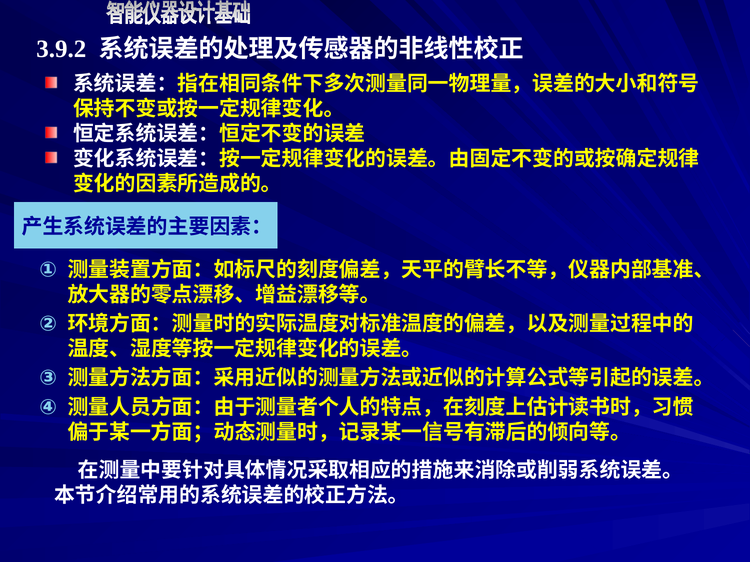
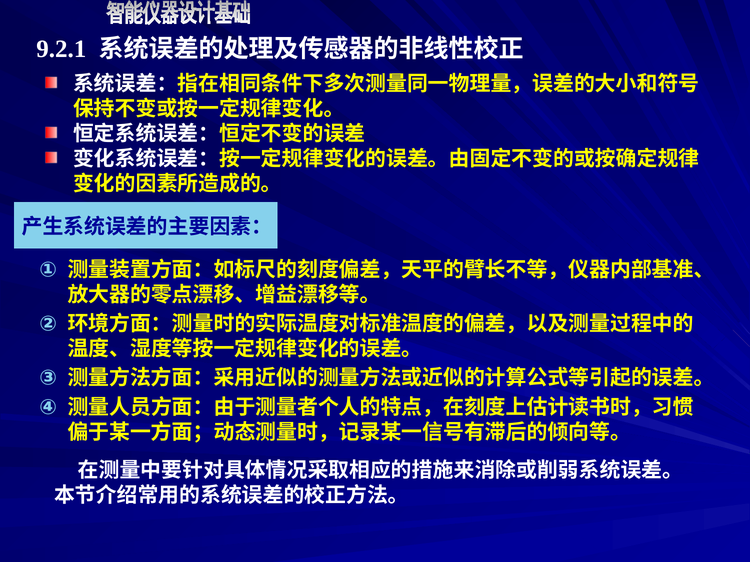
3.9.2: 3.9.2 -> 9.2.1 (61, 49)
